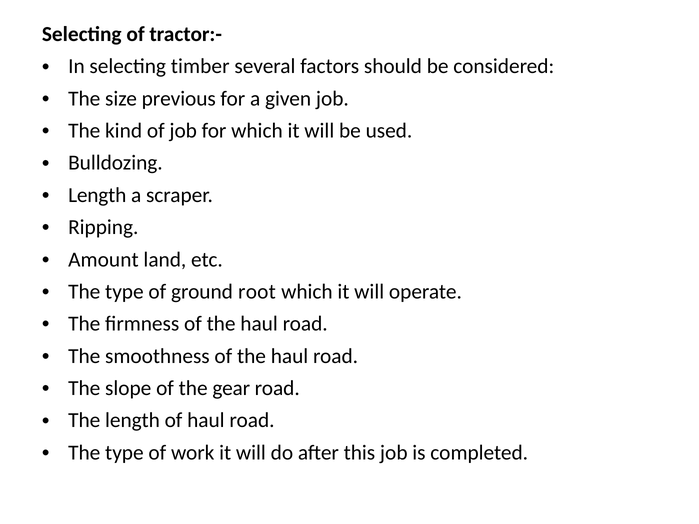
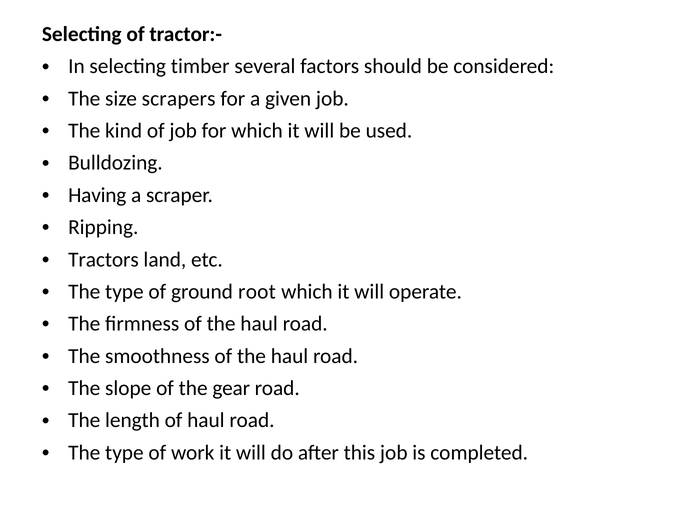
previous: previous -> scrapers (179, 99)
Length: Length -> Having (97, 195)
Amount: Amount -> Tractors (103, 260)
